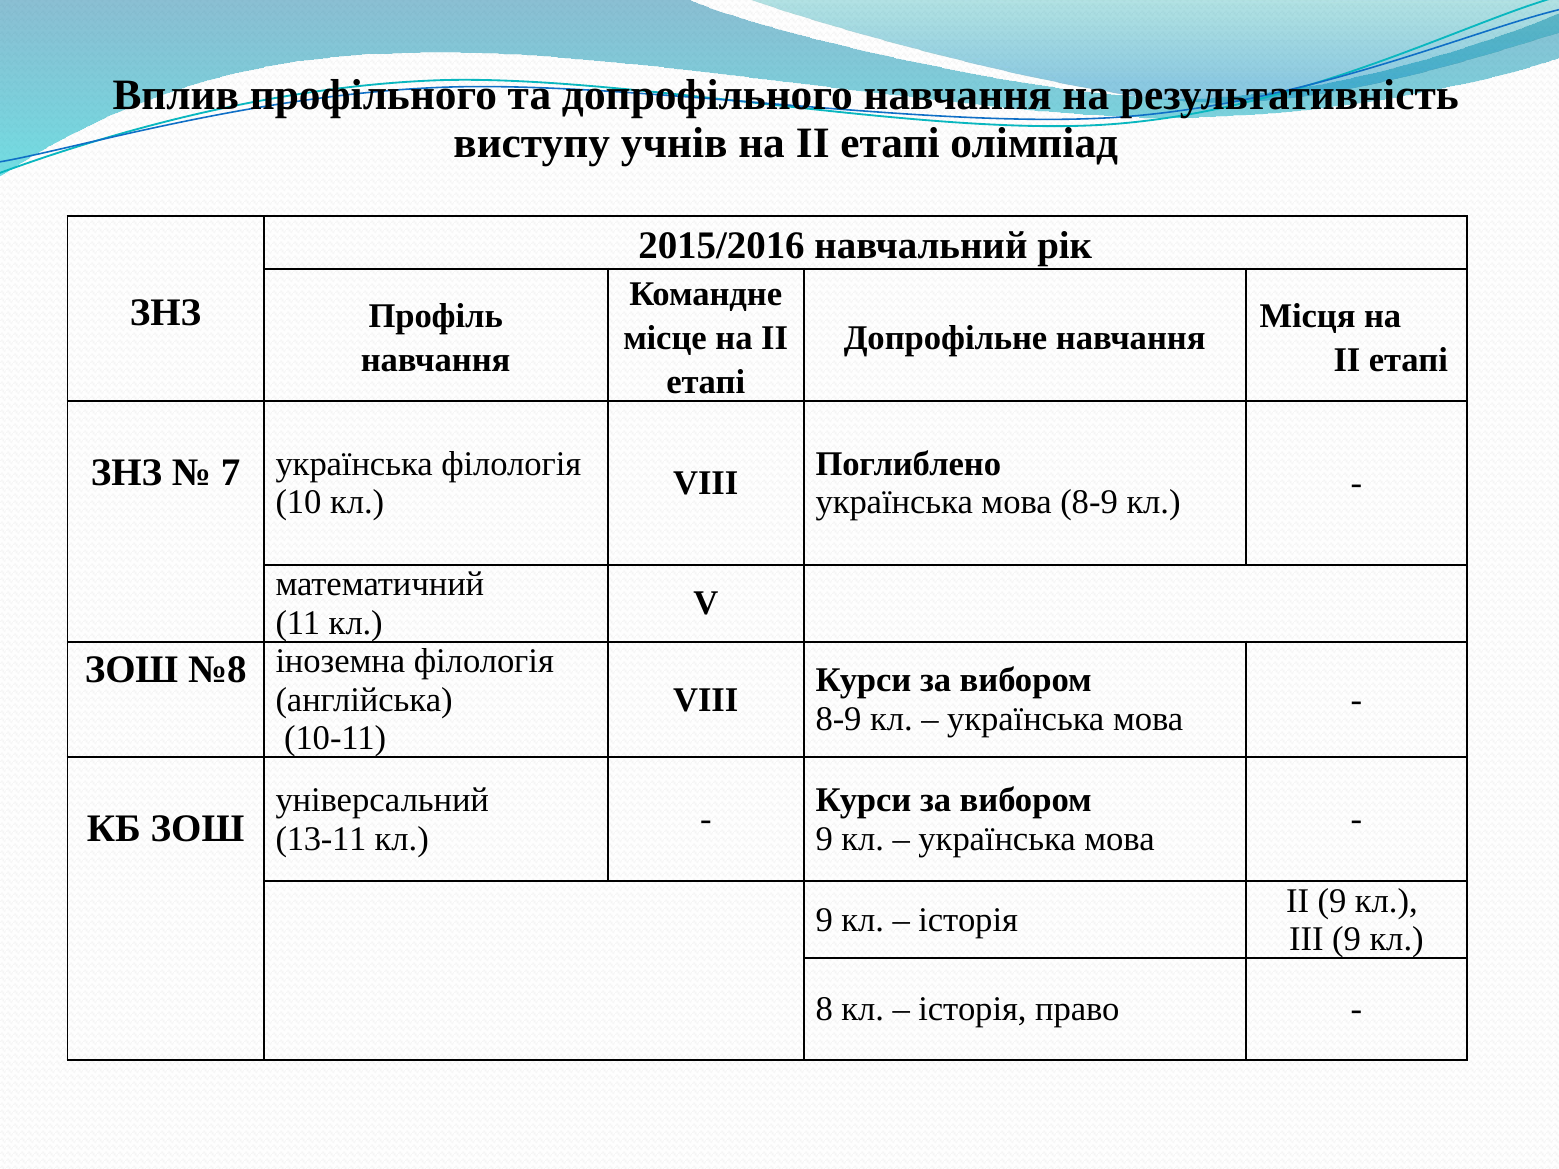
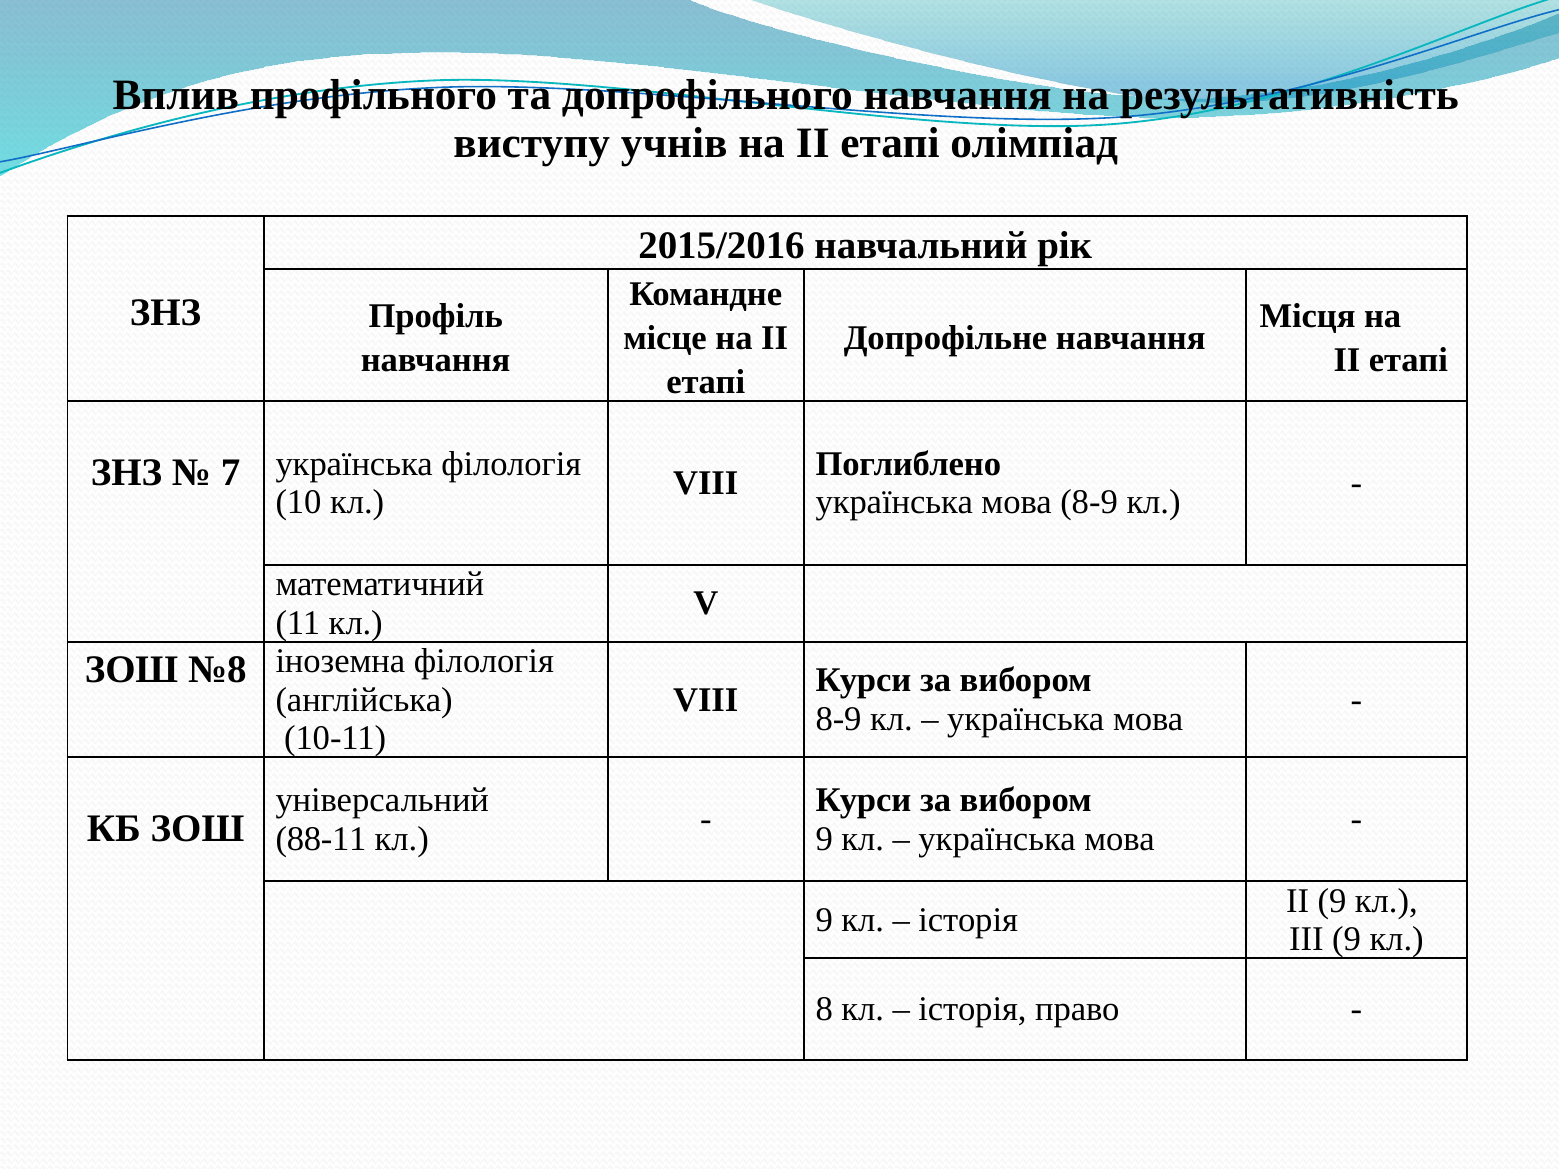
13-11: 13-11 -> 88-11 (321, 839)
